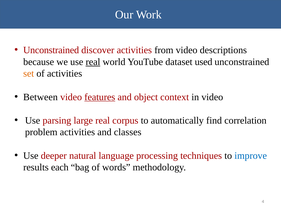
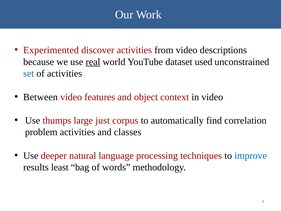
Unconstrained: Unconstrained -> Experimented (51, 50)
set colour: orange -> blue (29, 73)
features underline: present -> none (100, 97)
parsing: parsing -> thumps (57, 120)
large real: real -> just (103, 120)
each: each -> least (60, 167)
